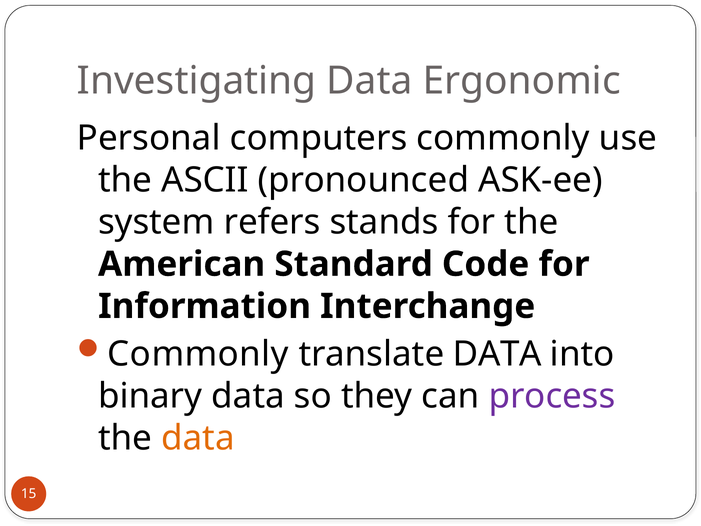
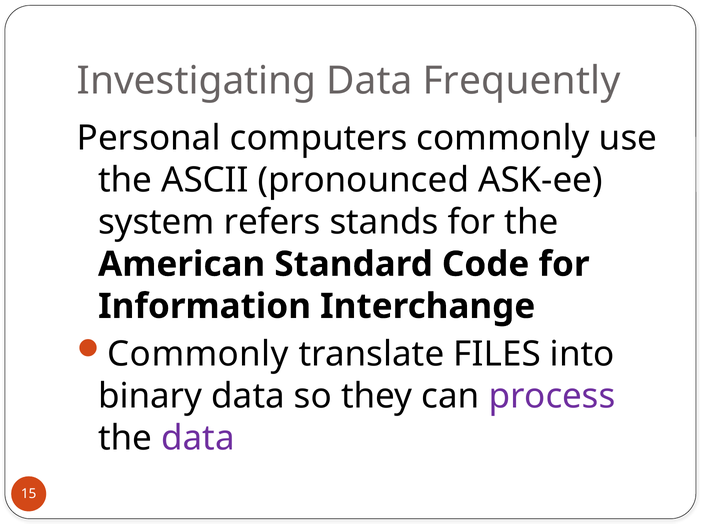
Ergonomic: Ergonomic -> Frequently (522, 81)
translate DATA: DATA -> FILES (497, 354)
data colour: orange -> purple (198, 438)
